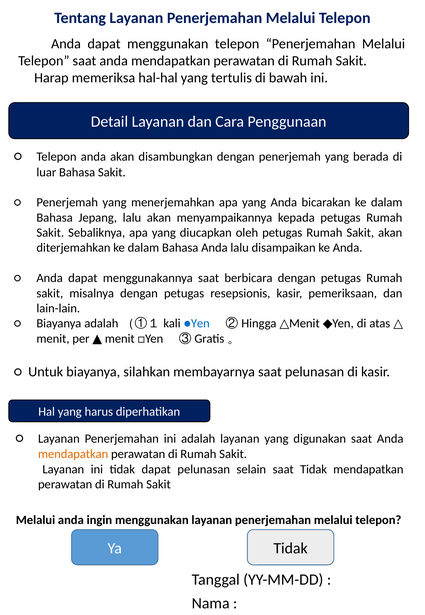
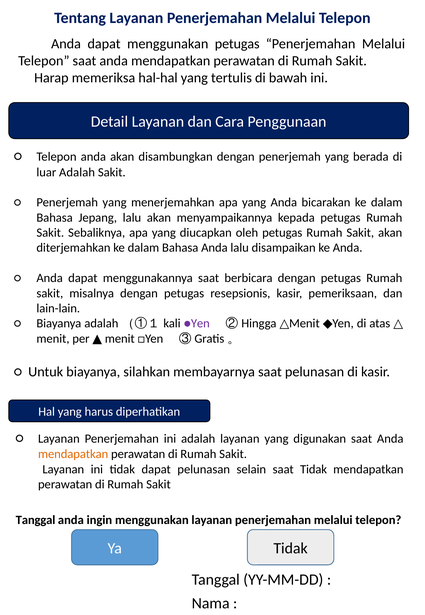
menggunakan telepon: telepon -> petugas (237, 44)
luar Bahasa: Bahasa -> Adalah (77, 172)
●Yen colour: blue -> purple (197, 323)
Melalui: Melalui -> Tanggal (36, 519)
